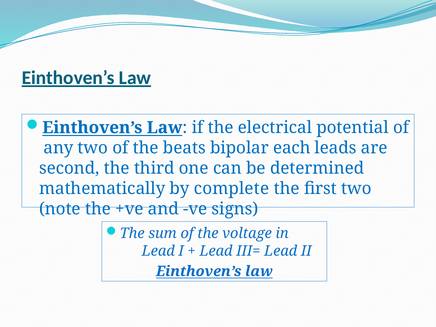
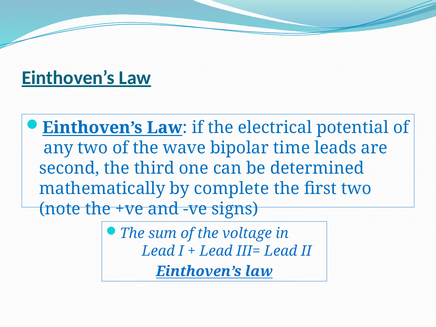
beats: beats -> wave (184, 148)
each: each -> time (292, 148)
